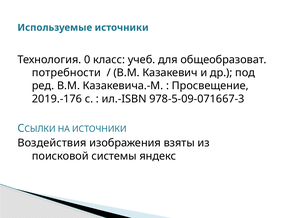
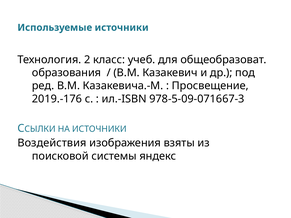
0: 0 -> 2 (87, 60)
потребности: потребности -> образования (66, 73)
